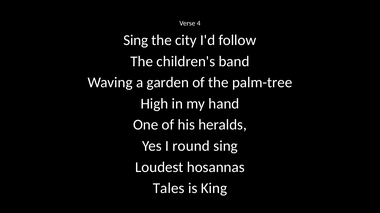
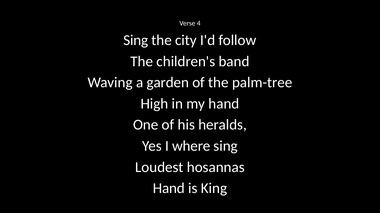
round: round -> where (191, 146)
Tales: Tales -> Hand (169, 189)
